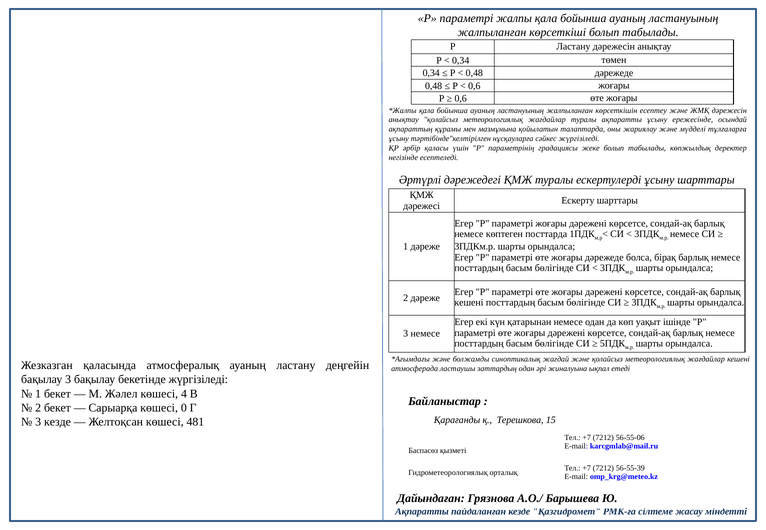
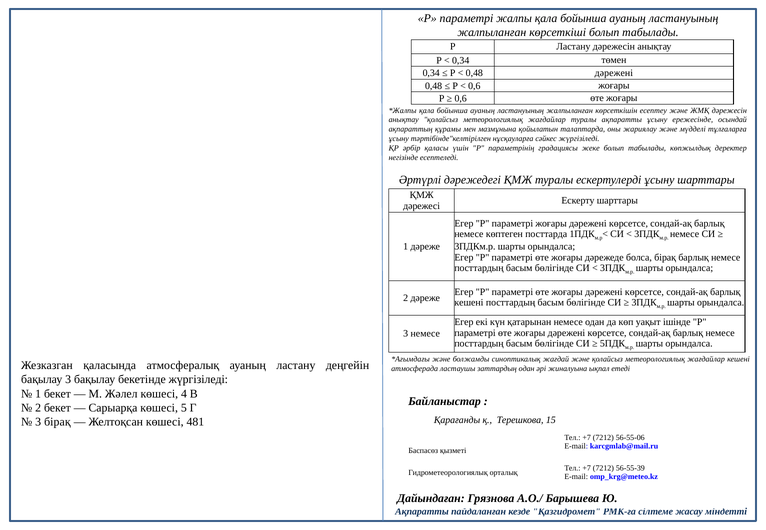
0,48 дәрежеде: дәрежеде -> дәрежені (614, 73)
0: 0 -> 5 (184, 408)
3 кезде: кезде -> бірақ (57, 422)
